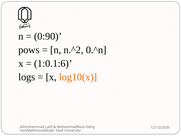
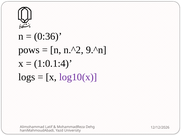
0:90: 0:90 -> 0:36 (48, 36)
0.^n: 0.^n -> 9.^n (96, 50)
1:0.1:6: 1:0.1:6 -> 1:0.1:4 (53, 63)
log10(x colour: orange -> purple (78, 77)
